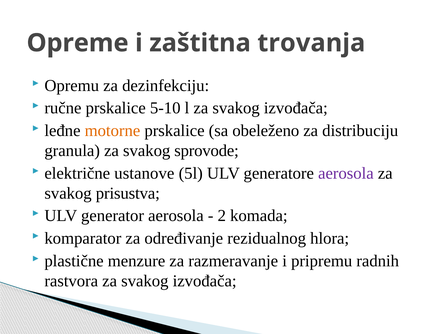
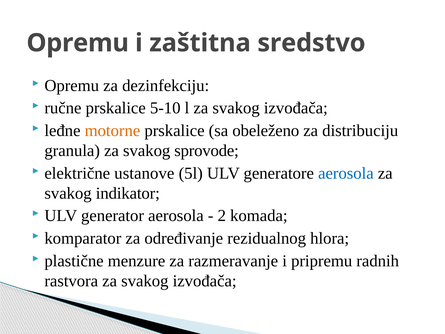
Opreme: Opreme -> Opremu (78, 43)
trovanja: trovanja -> sredstvo (311, 43)
aerosola colour: purple -> blue (346, 173)
prisustva: prisustva -> indikator (128, 193)
